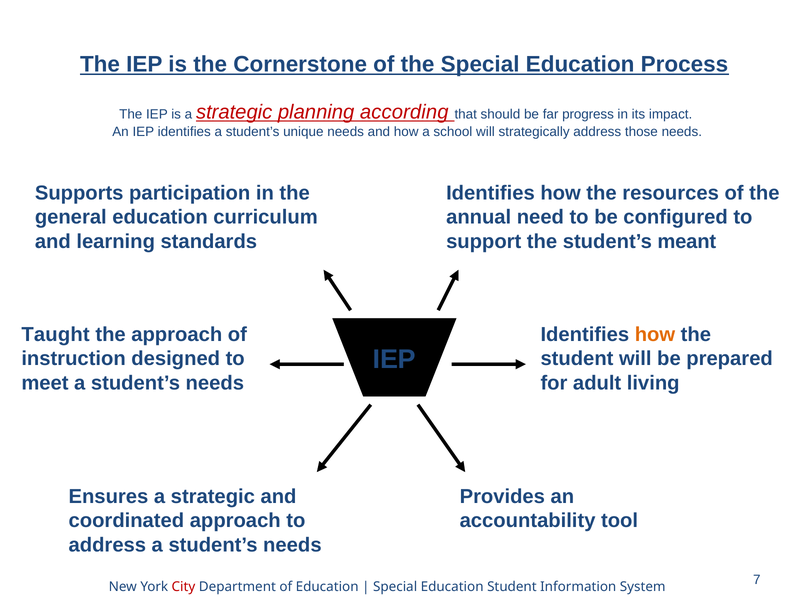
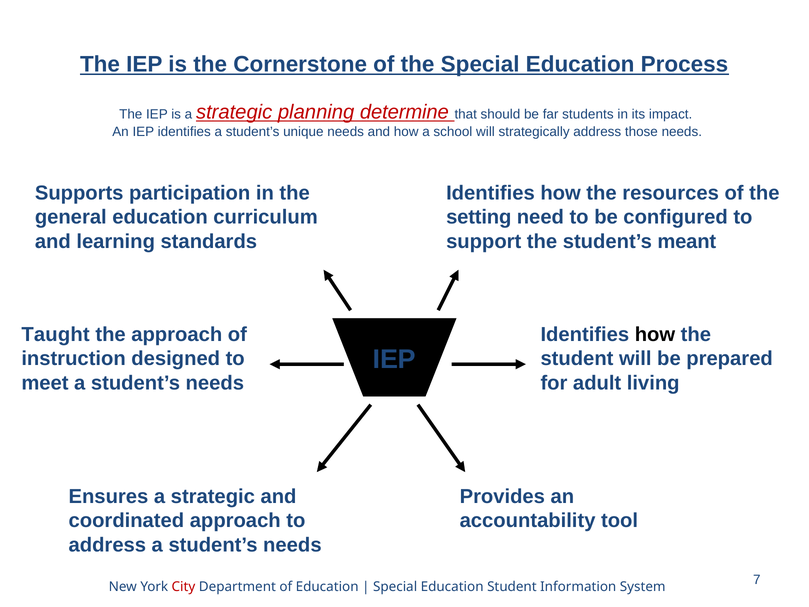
according: according -> determine (404, 112)
progress: progress -> students (588, 114)
annual: annual -> setting (479, 217)
how colour: orange -> black (655, 334)
